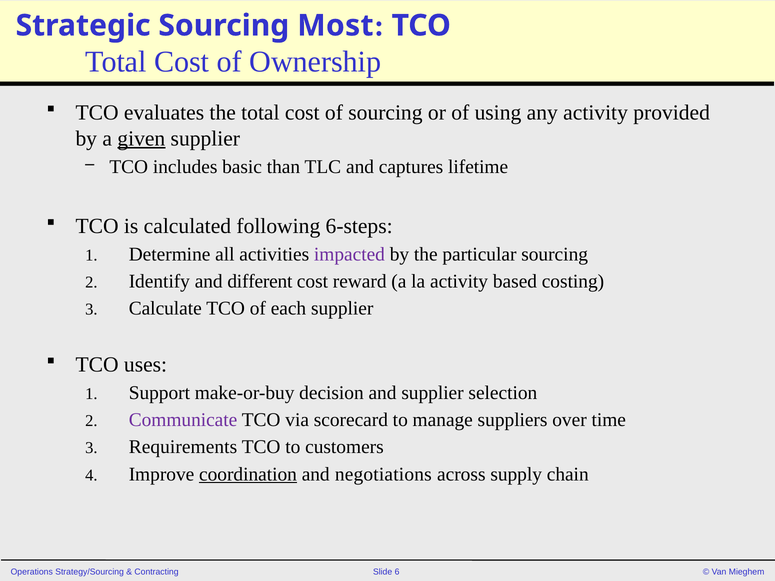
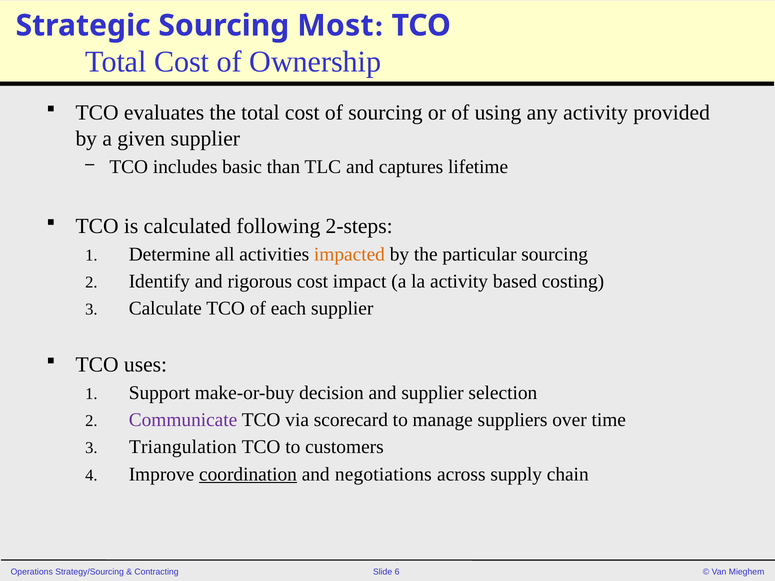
given underline: present -> none (141, 139)
6-steps: 6-steps -> 2-steps (359, 226)
impacted colour: purple -> orange (349, 254)
different: different -> rigorous (260, 281)
reward: reward -> impact (360, 281)
Requirements: Requirements -> Triangulation (183, 447)
